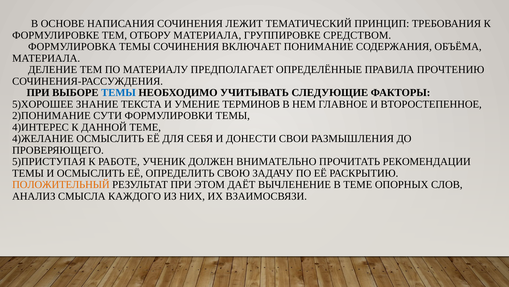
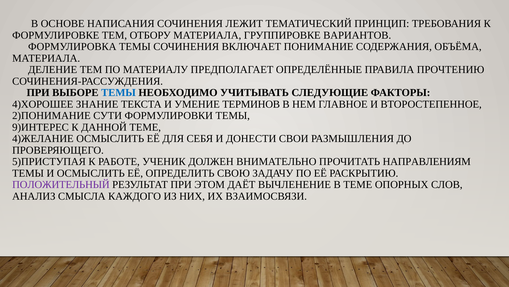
СРЕДСТВОМ: СРЕДСТВОМ -> ВАРИАНТОВ (357, 35)
5)ХОРОШЕЕ: 5)ХОРОШЕЕ -> 4)ХОРОШЕЕ (43, 104)
4)ИНТЕРЕС: 4)ИНТЕРЕС -> 9)ИНТЕРЕС (41, 127)
РЕКОМЕНДАЦИИ: РЕКОМЕНДАЦИИ -> НАПРАВЛЕНИЯМ (427, 161)
ПОЛОЖИТЕЛЬНЫЙ colour: orange -> purple (61, 184)
